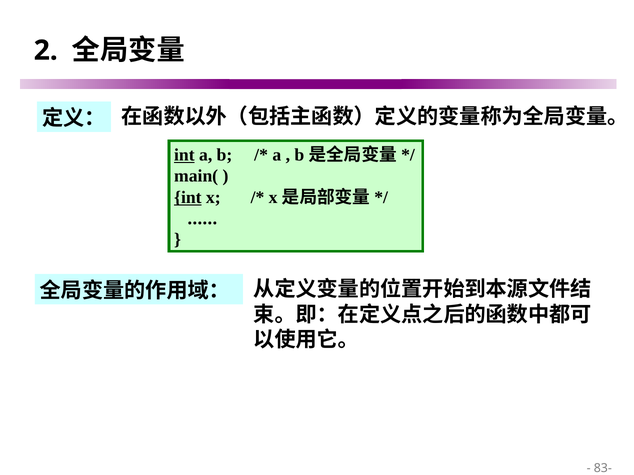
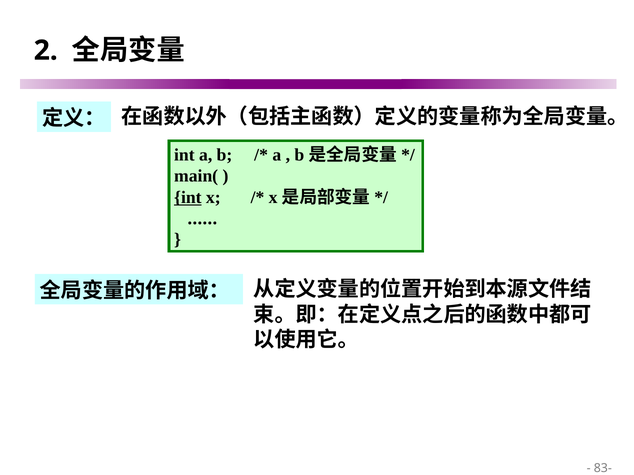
int underline: present -> none (184, 155)
